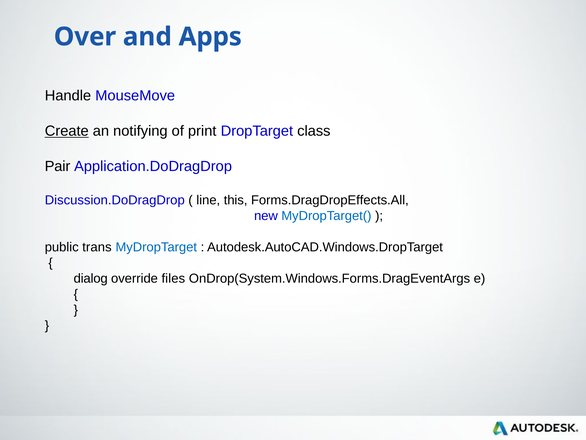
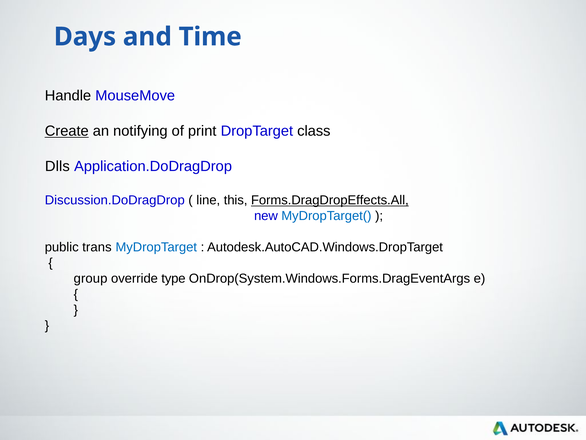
Over: Over -> Days (85, 37)
Apps: Apps -> Time (210, 37)
Pair: Pair -> Dlls (57, 166)
Forms.DragDropEffects.All underline: none -> present (330, 200)
dialog: dialog -> group (91, 278)
files: files -> type (173, 278)
